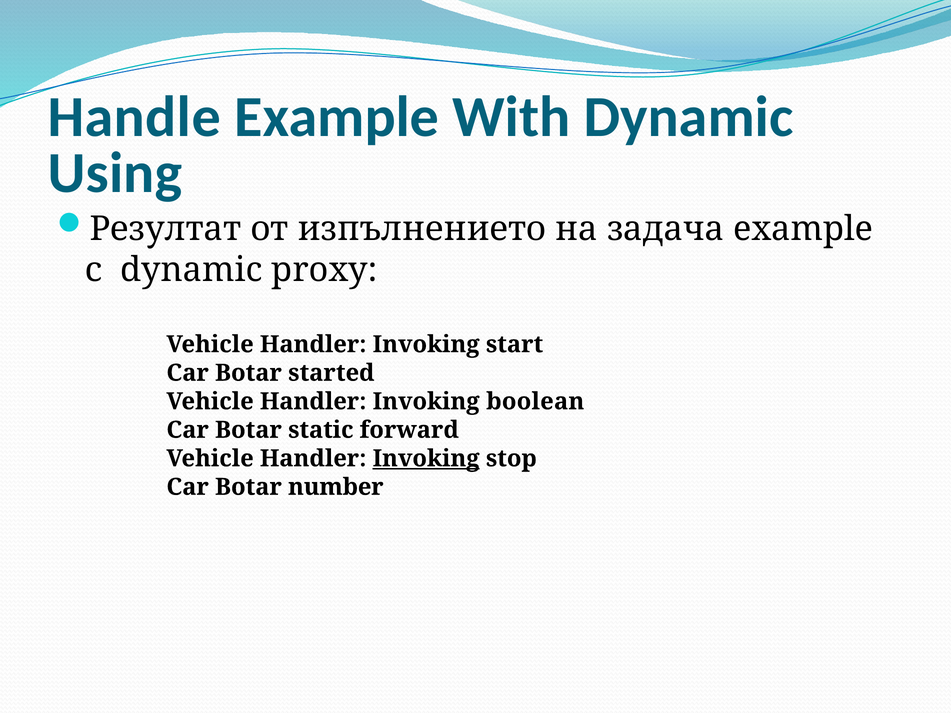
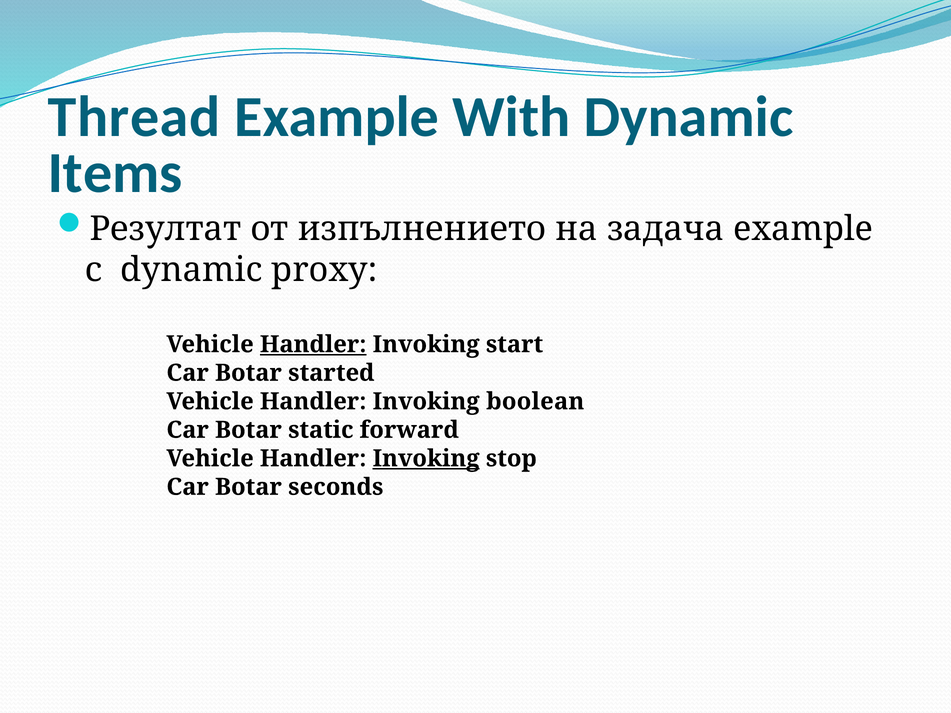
Handle: Handle -> Thread (134, 117)
Using: Using -> Items (115, 173)
Handler underline: none -> present (313, 345)
number: number -> seconds (336, 487)
